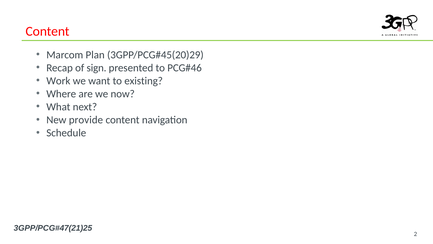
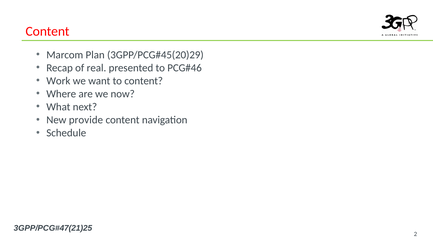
sign: sign -> real (96, 68)
to existing: existing -> content (144, 81)
